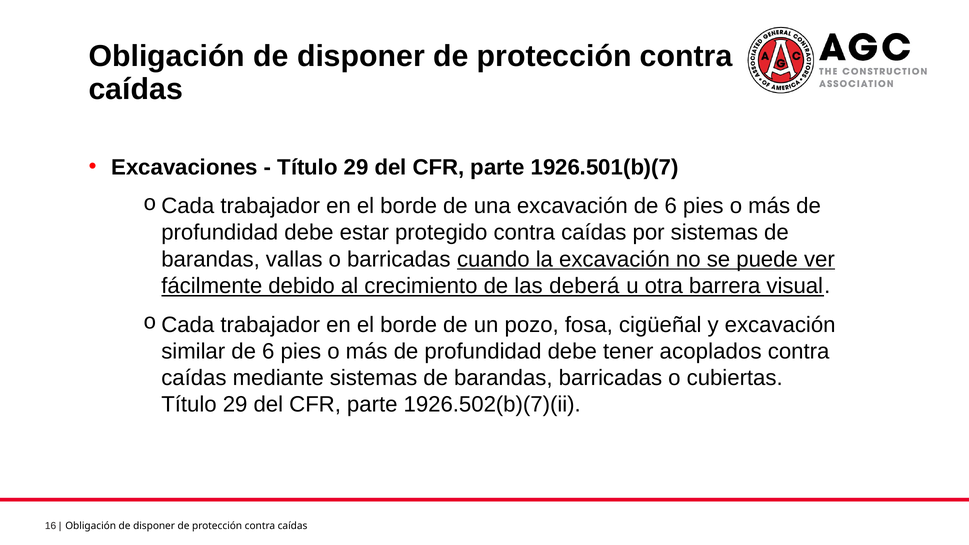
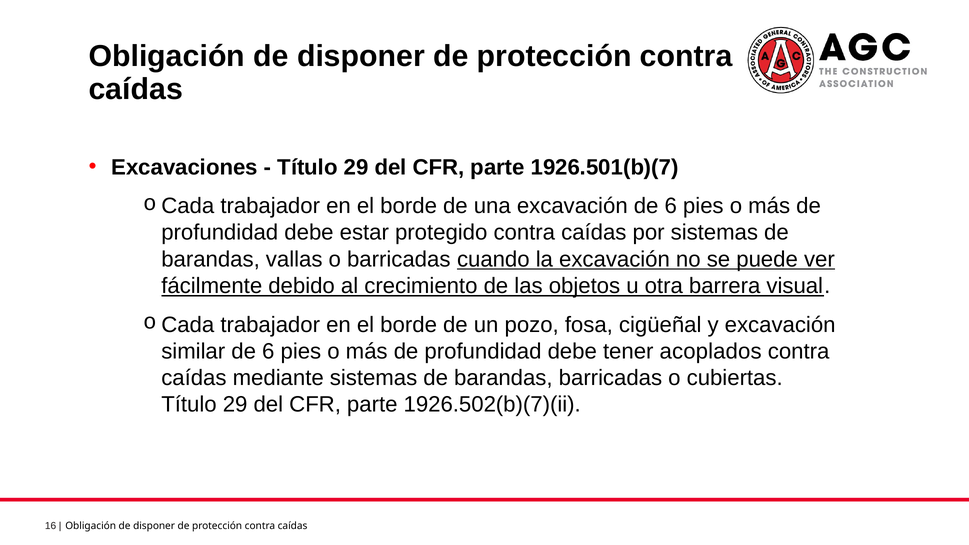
deberá: deberá -> objetos (584, 286)
